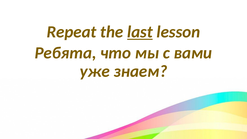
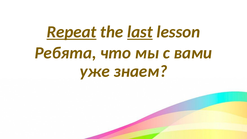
Repeat underline: none -> present (71, 32)
